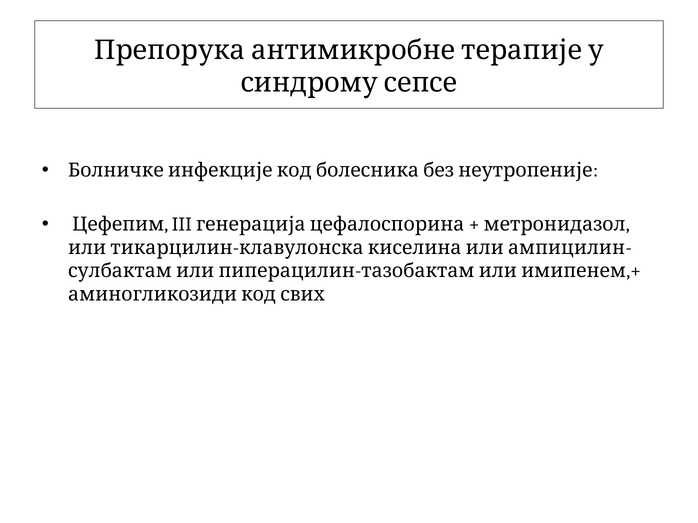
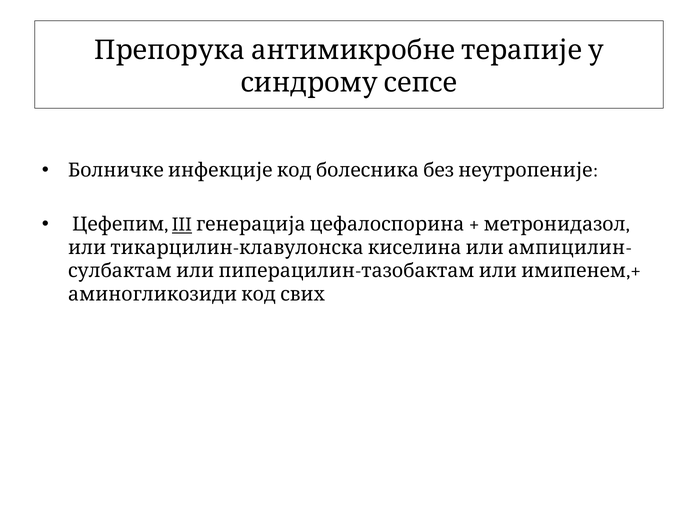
III underline: none -> present (182, 225)
